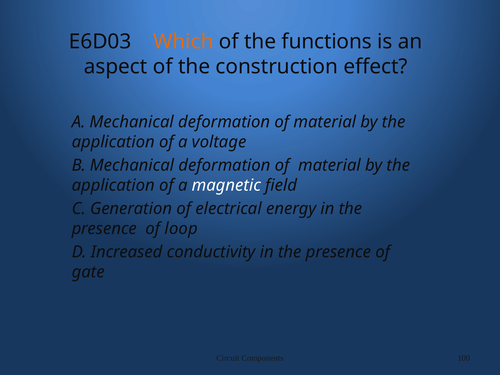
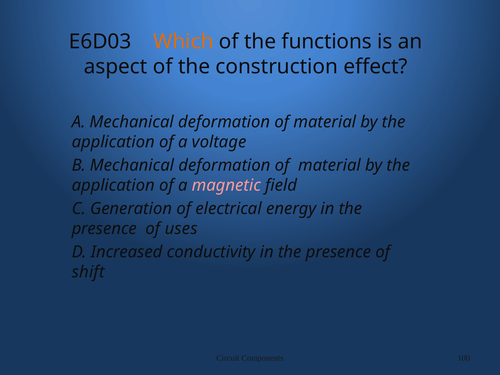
magnetic colour: white -> pink (226, 185)
loop: loop -> uses (181, 229)
gate: gate -> shift (88, 272)
